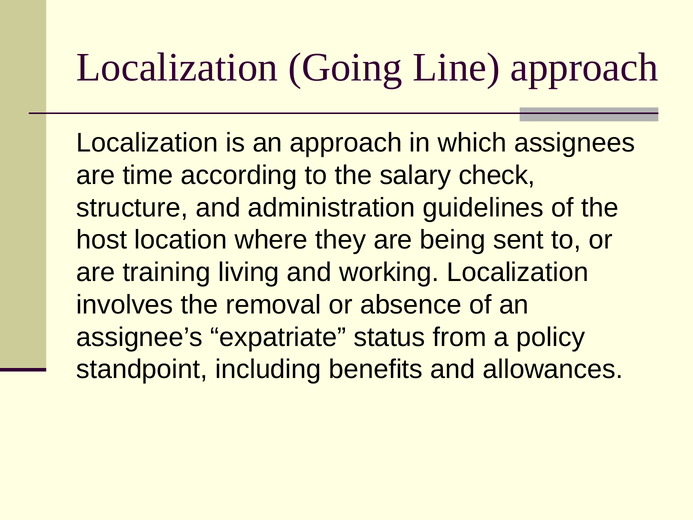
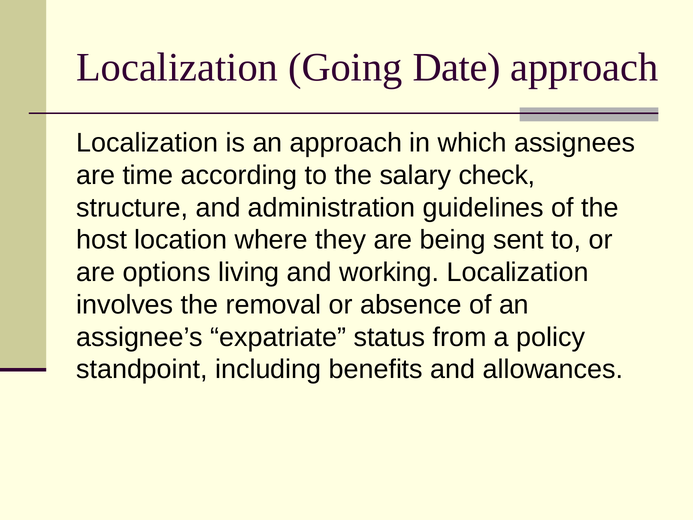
Line: Line -> Date (457, 67)
training: training -> options (167, 272)
